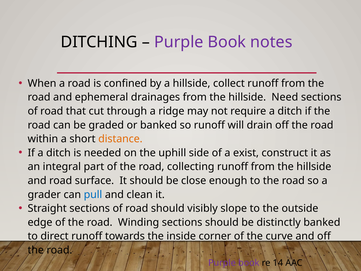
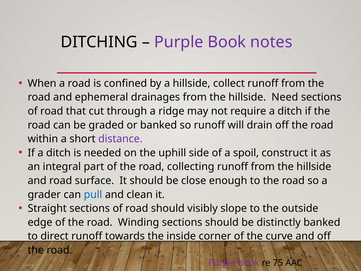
distance colour: orange -> purple (120, 139)
exist: exist -> spoil (246, 153)
14: 14 -> 75 (278, 263)
